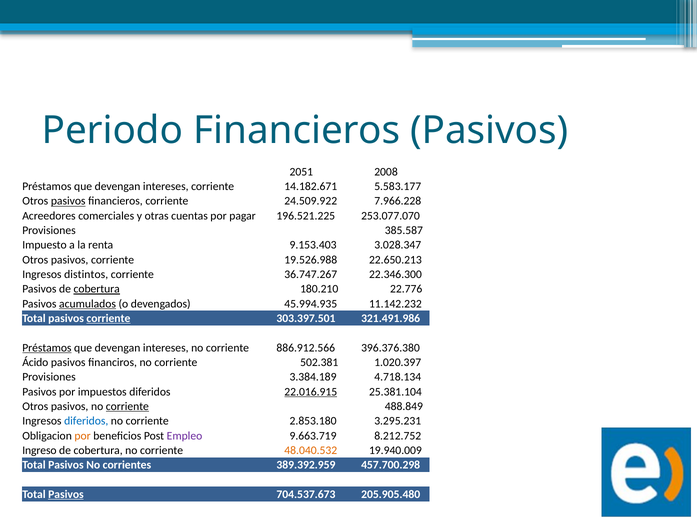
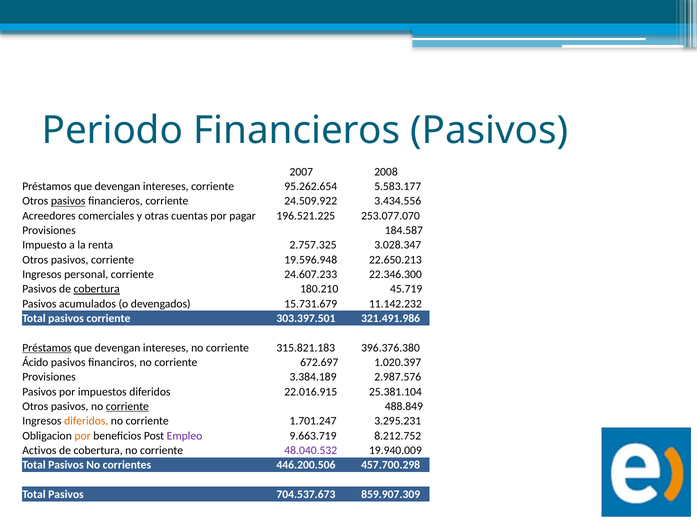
2051: 2051 -> 2007 (301, 172)
14.182.671: 14.182.671 -> 95.262.654 (311, 186)
7.966.228: 7.966.228 -> 3.434.556 (398, 201)
385.587: 385.587 -> 184.587 (404, 230)
9.153.403: 9.153.403 -> 2.757.325 (313, 245)
19.526.988: 19.526.988 -> 19.596.948 (311, 260)
distintos: distintos -> personal (86, 274)
36.747.267: 36.747.267 -> 24.607.233 (311, 274)
22.776: 22.776 -> 45.719 (406, 289)
acumulados underline: present -> none (88, 304)
45.994.935: 45.994.935 -> 15.731.679 (311, 304)
corriente underline: present -> none (108, 318)
886.912.566: 886.912.566 -> 315.821.183 (306, 348)
502.381: 502.381 -> 672.697 (319, 362)
4.718.134: 4.718.134 -> 2.987.576 (398, 377)
22.016.915 underline: present -> none (311, 392)
diferidos colour: blue -> orange (86, 421)
2.853.180: 2.853.180 -> 1.701.247 (313, 421)
Ingreso: Ingreso -> Activos (39, 450)
48.040.532 colour: orange -> purple (311, 450)
389.392.959: 389.392.959 -> 446.200.506 (306, 465)
Pasivos underline: present -> none (66, 494)
205.905.480: 205.905.480 -> 859.907.309 (391, 494)
